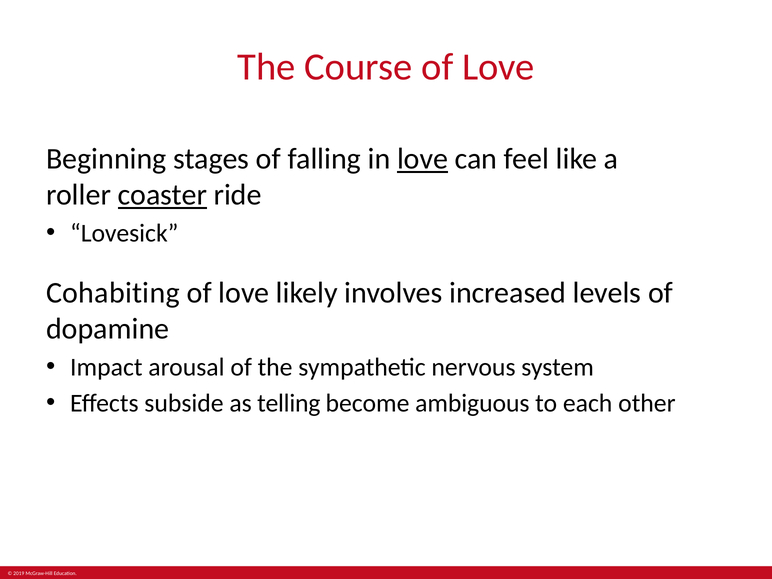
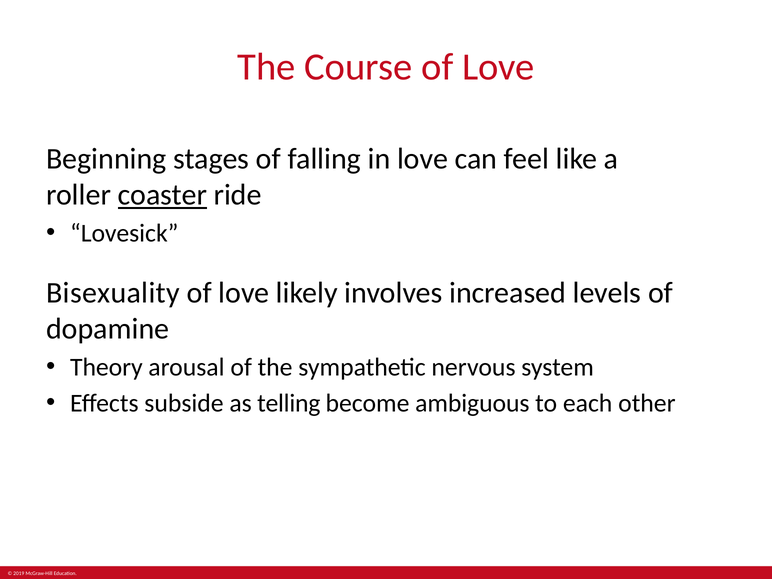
love underline: present -> none (423, 159)
Cohabiting: Cohabiting -> Bisexuality (113, 293)
Impact: Impact -> Theory (106, 367)
